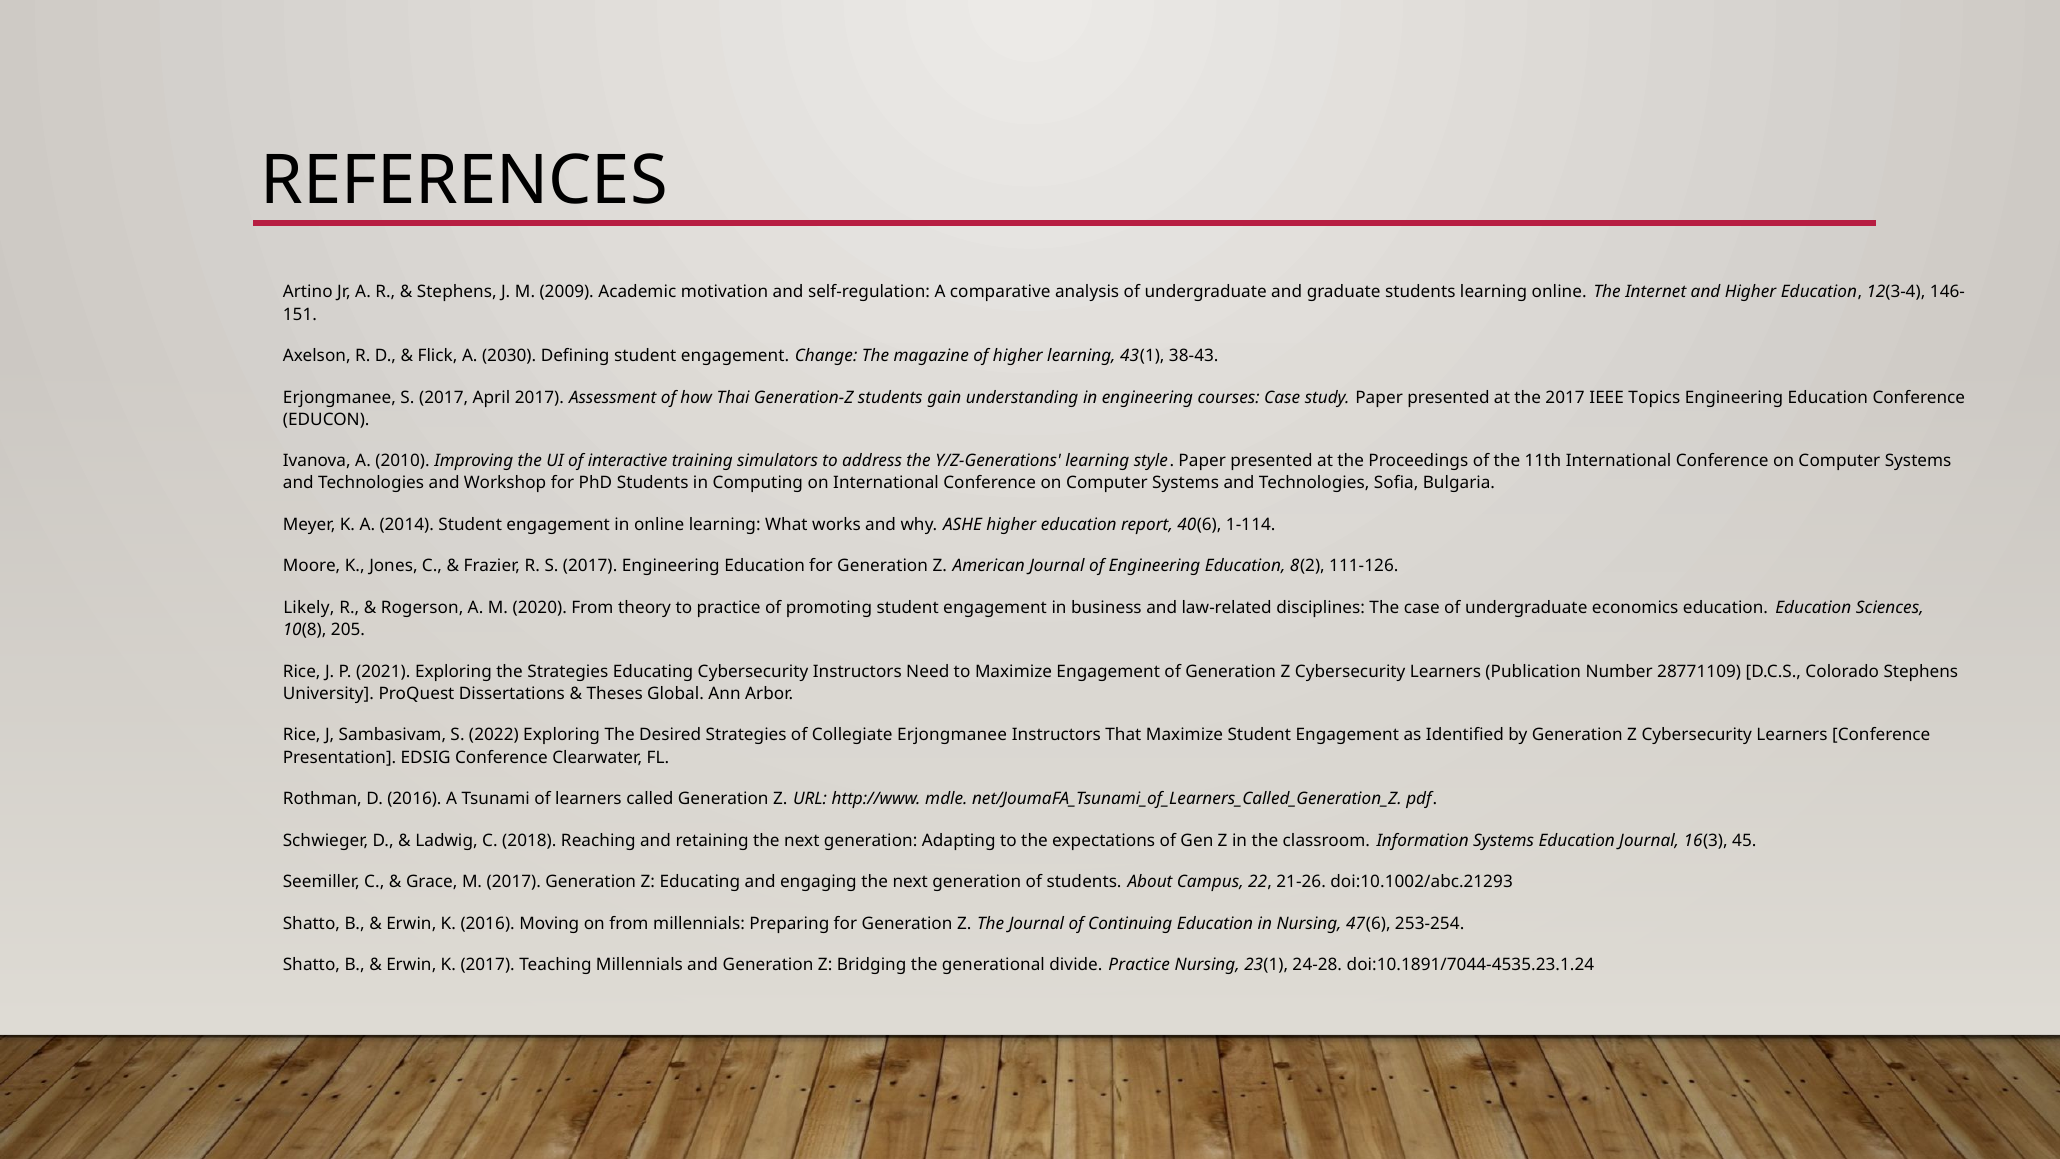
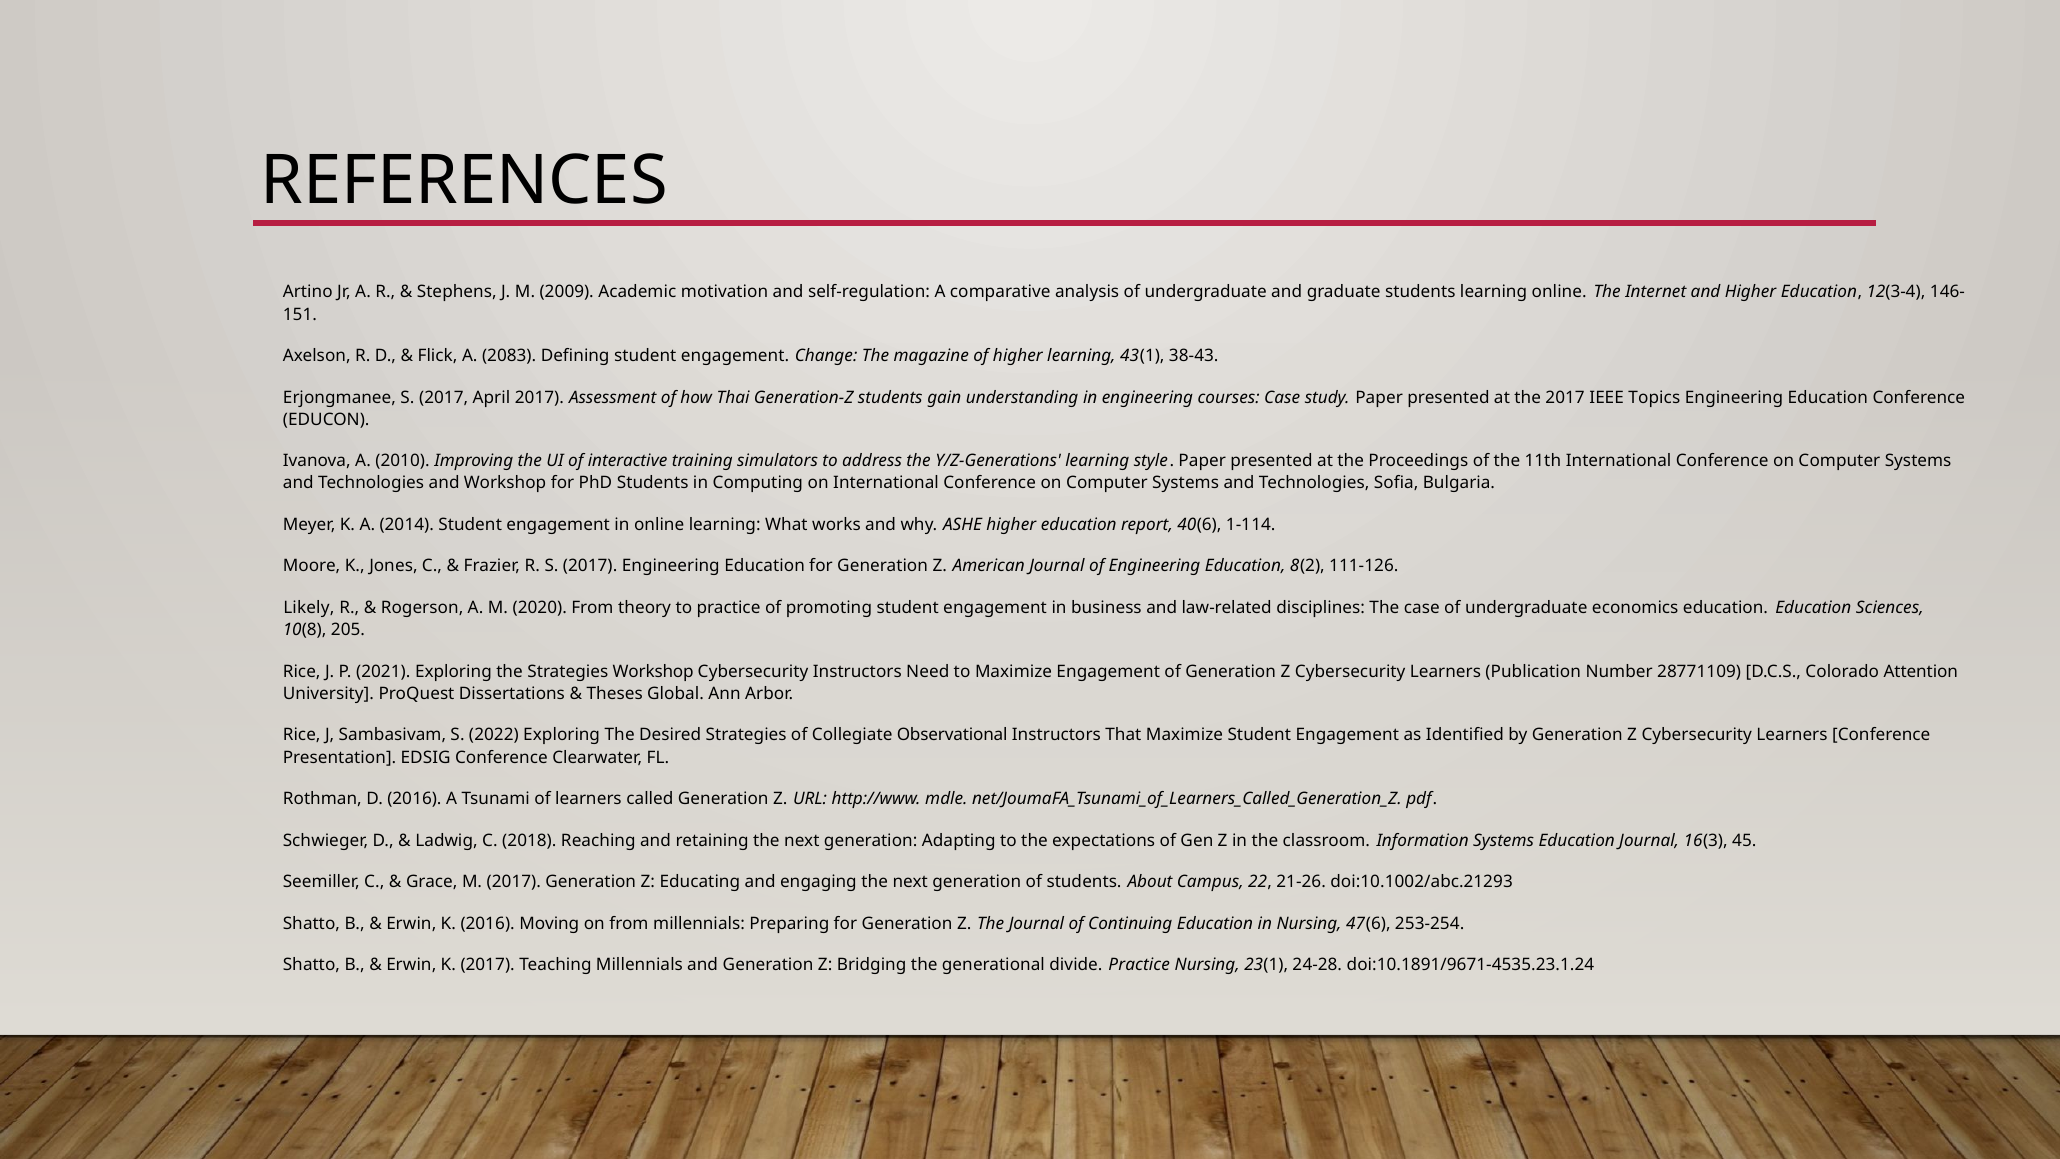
2030: 2030 -> 2083 (509, 356)
Strategies Educating: Educating -> Workshop (653, 671)
Colorado Stephens: Stephens -> Attention (1921, 671)
Collegiate Erjongmanee: Erjongmanee -> Observational (952, 735)
doi:10.1891/7044-4535.23.1.24: doi:10.1891/7044-4535.23.1.24 -> doi:10.1891/9671-4535.23.1.24 (1470, 965)
